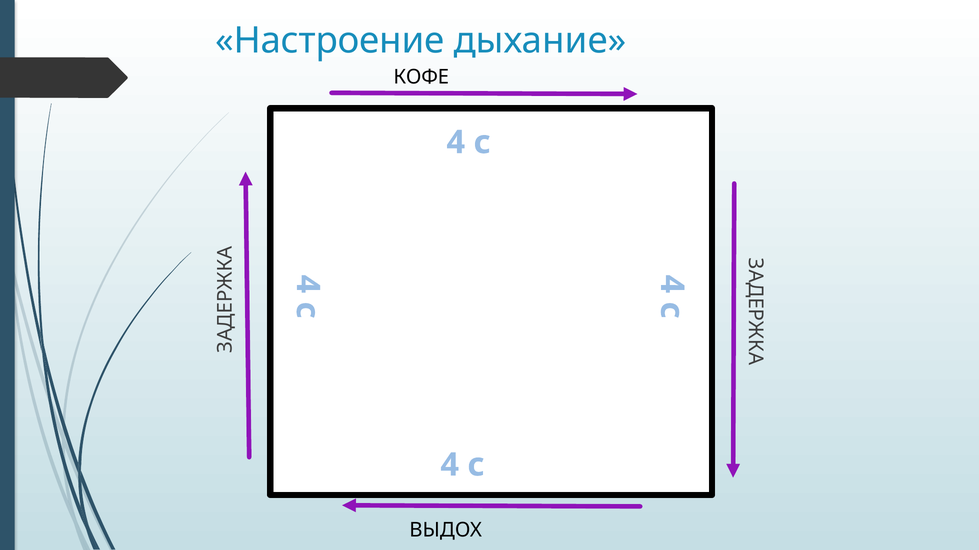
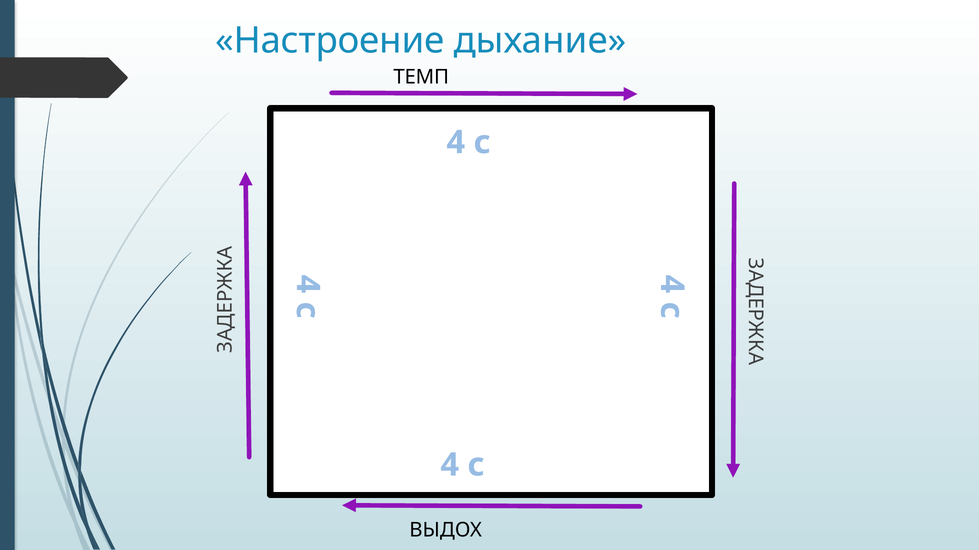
КОФЕ: КОФЕ -> ТЕМП (421, 77)
